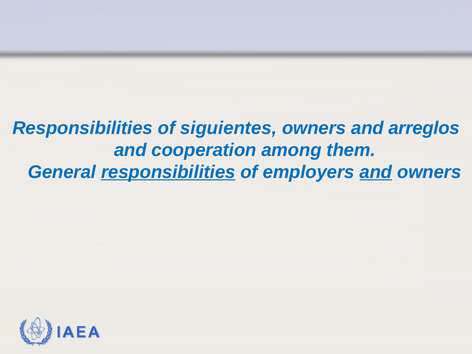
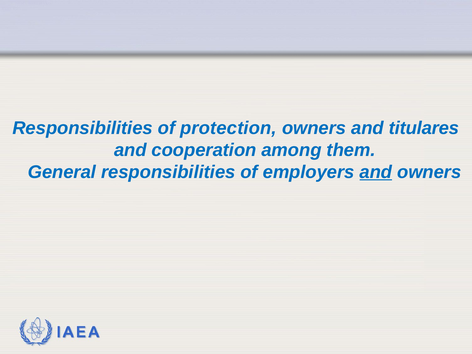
siguientes: siguientes -> protection (228, 128)
arreglos: arreglos -> titulares (424, 128)
responsibilities underline: present -> none (168, 172)
